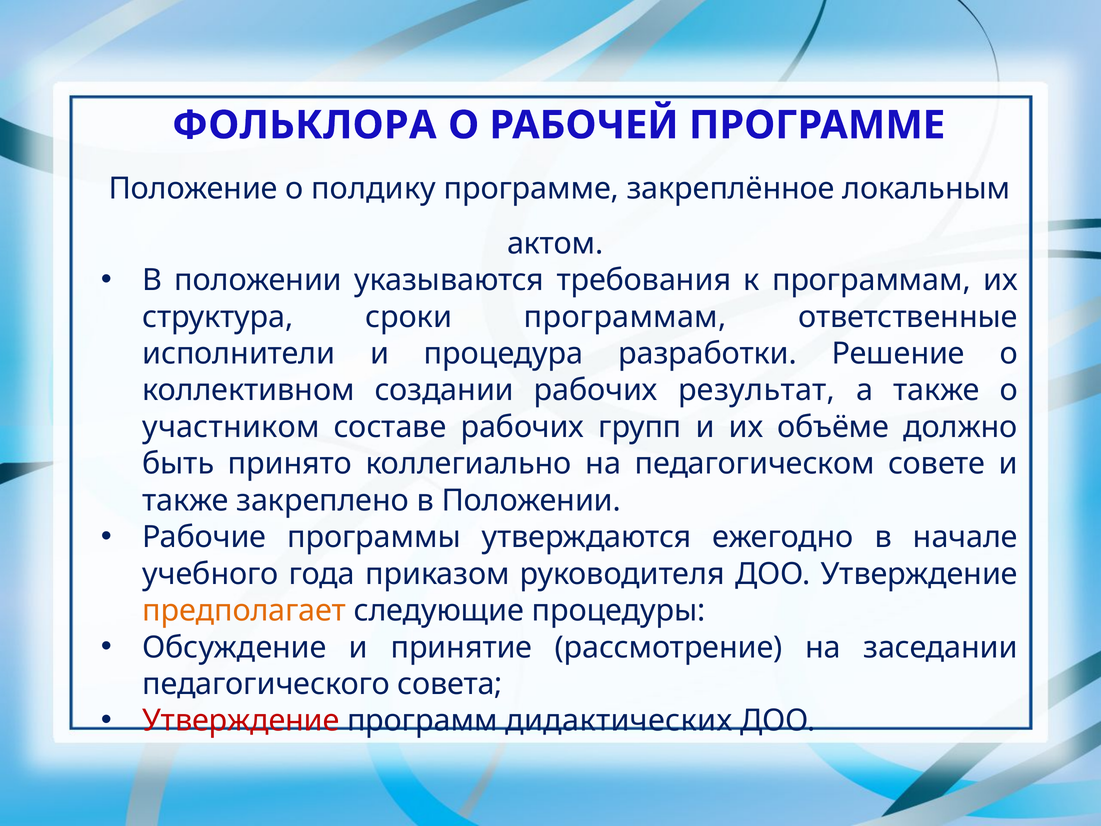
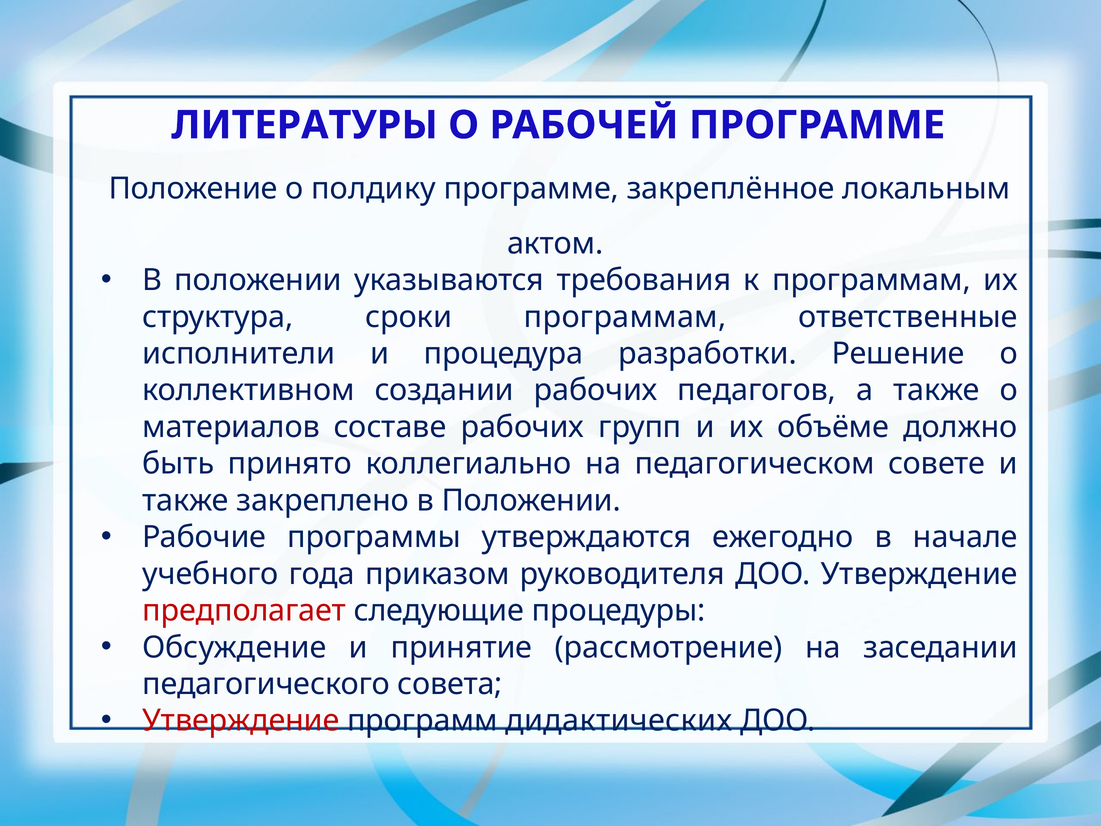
ФОЛЬКЛОРА: ФОЛЬКЛОРА -> ЛИТЕРАТУРЫ (305, 125)
результат: результат -> педагогов (757, 390)
участником: участником -> материалов (231, 427)
предполагает colour: orange -> red (244, 611)
